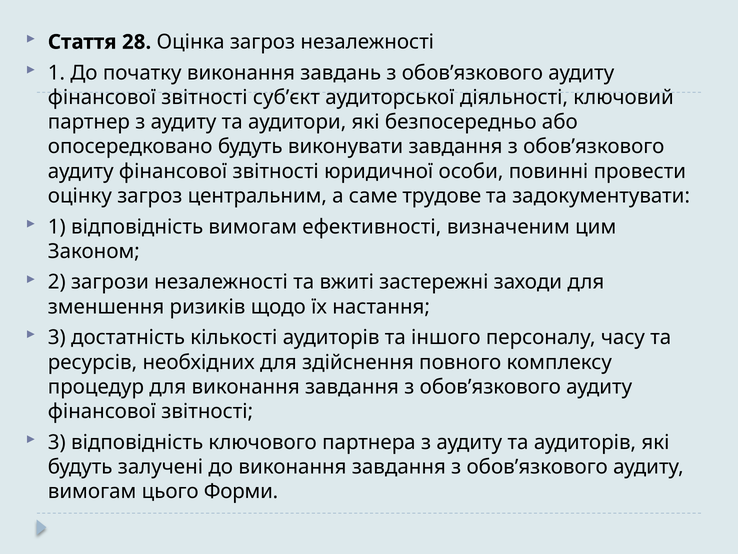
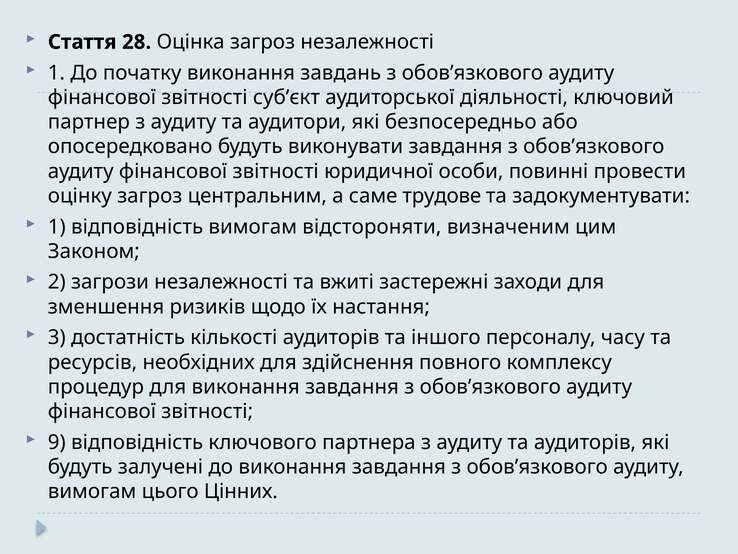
ефективності: ефективності -> відстороняти (372, 227)
3: 3 -> 9 (57, 442)
Форми: Форми -> Цінних (241, 491)
